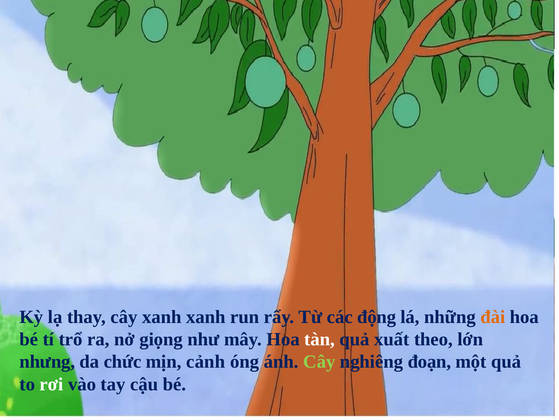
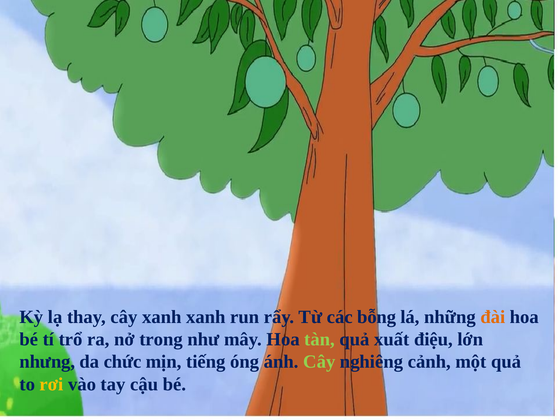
động: động -> bỗng (377, 316)
giọng: giọng -> trong (161, 339)
tàn colour: white -> light green (320, 339)
theo: theo -> điệu (433, 339)
cảnh: cảnh -> tiếng (206, 361)
đoạn: đoạn -> cảnh (429, 361)
rơi colour: white -> yellow (52, 384)
